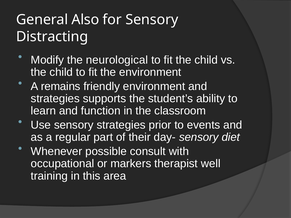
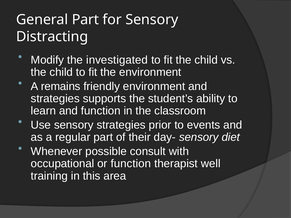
General Also: Also -> Part (85, 20)
neurological: neurological -> investigated (117, 60)
or markers: markers -> function (131, 164)
